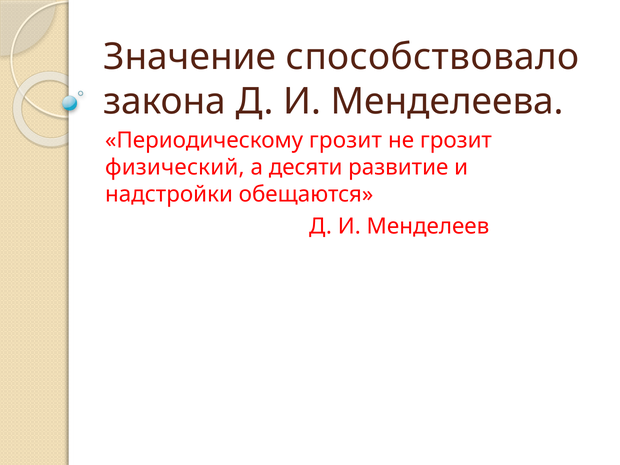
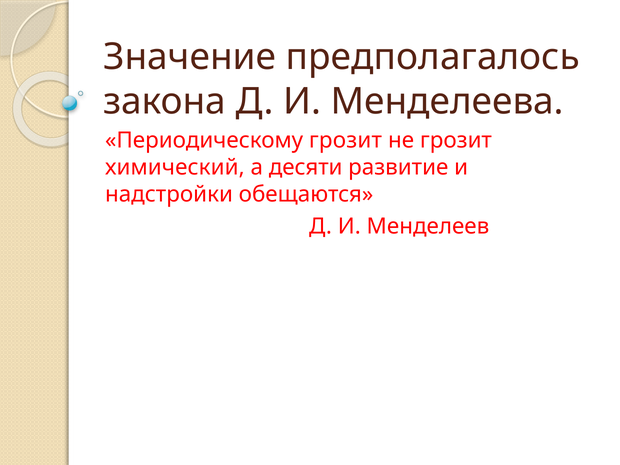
способствовало: способствовало -> предполагалось (433, 57)
физический: физический -> химический (175, 167)
